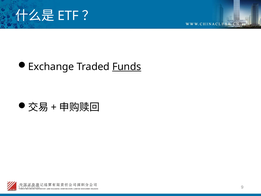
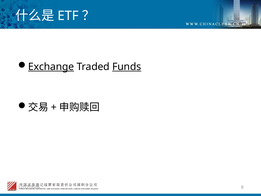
Exchange underline: none -> present (51, 67)
